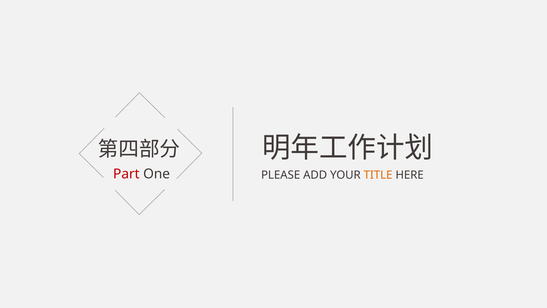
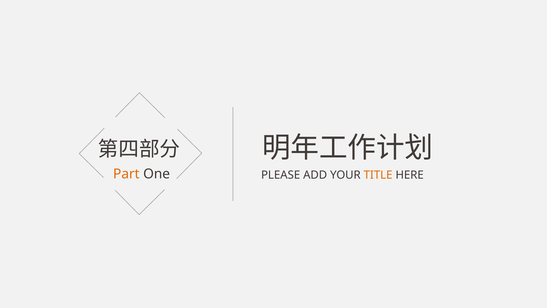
Part colour: red -> orange (126, 174)
